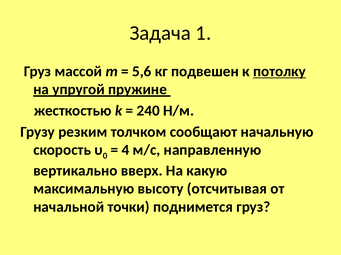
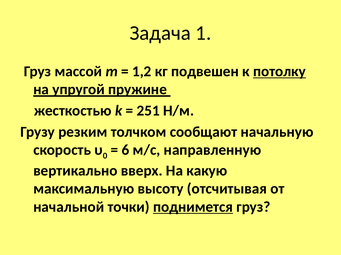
5,6: 5,6 -> 1,2 (142, 72)
240: 240 -> 251 (148, 111)
4: 4 -> 6 (125, 150)
поднимется underline: none -> present (193, 208)
